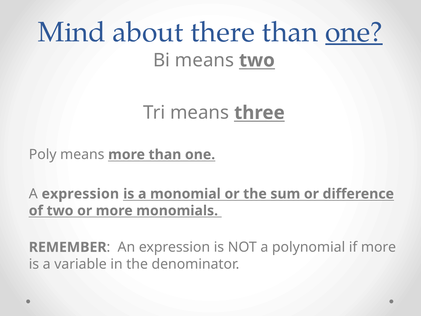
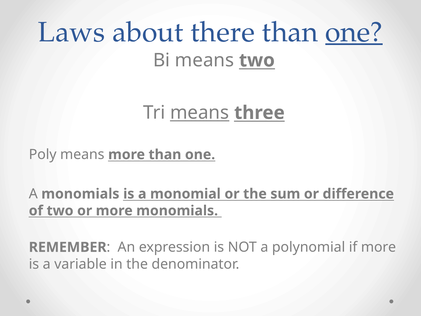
Mind: Mind -> Laws (72, 32)
means underline: none -> present (200, 113)
A expression: expression -> monomials (80, 194)
